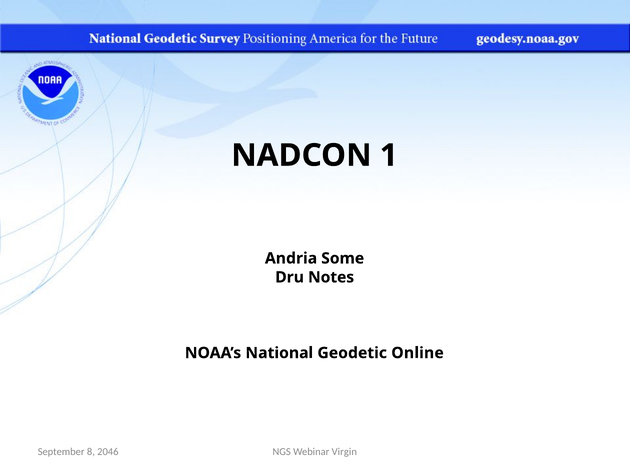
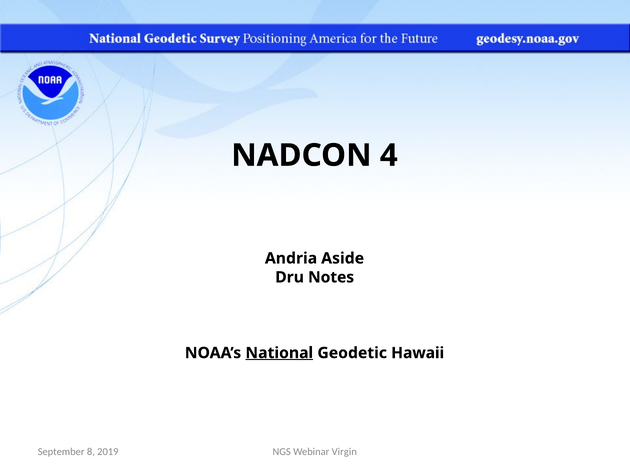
1: 1 -> 4 (389, 155)
Some: Some -> Aside (343, 258)
National underline: none -> present (279, 353)
Online: Online -> Hawaii (418, 353)
2046: 2046 -> 2019 (108, 451)
